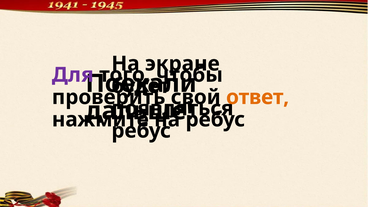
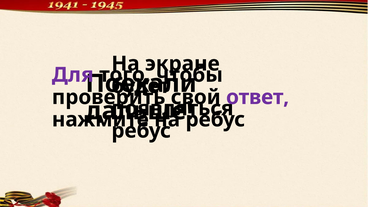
ответ colour: orange -> purple (258, 97)
